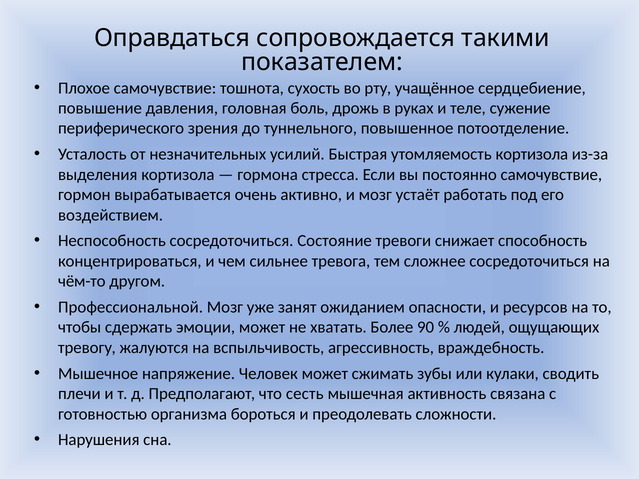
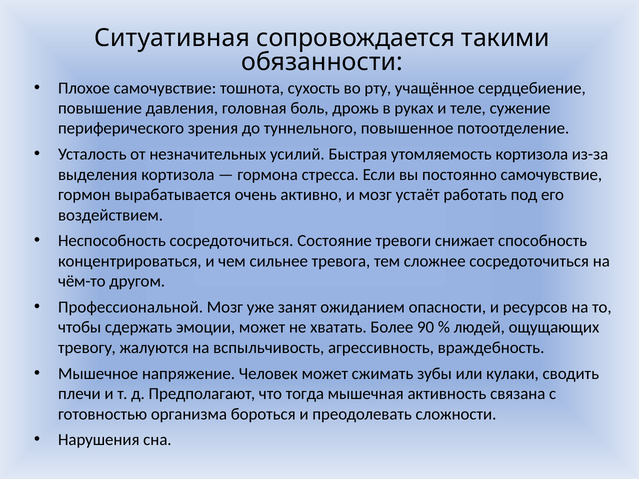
Оправдаться: Оправдаться -> Ситуативная (172, 38)
показателем: показателем -> обязанности (322, 62)
сесть: сесть -> тогда (305, 394)
